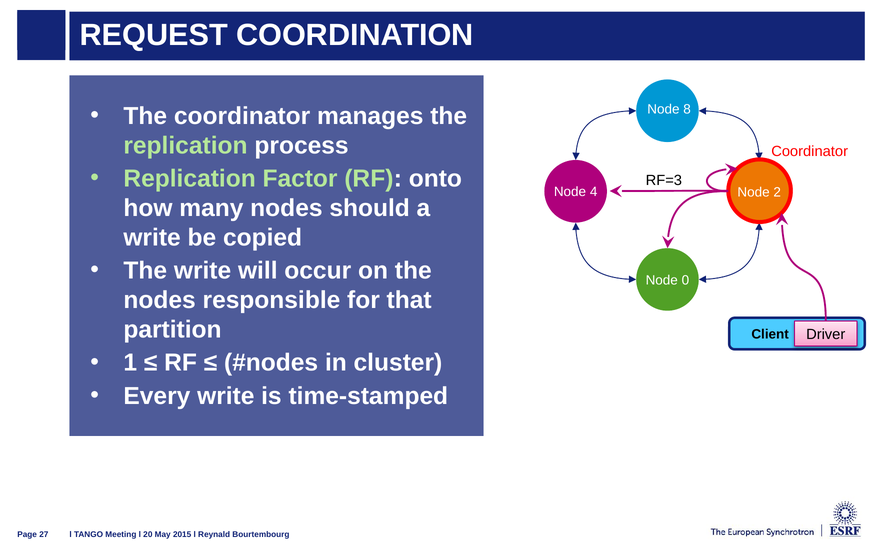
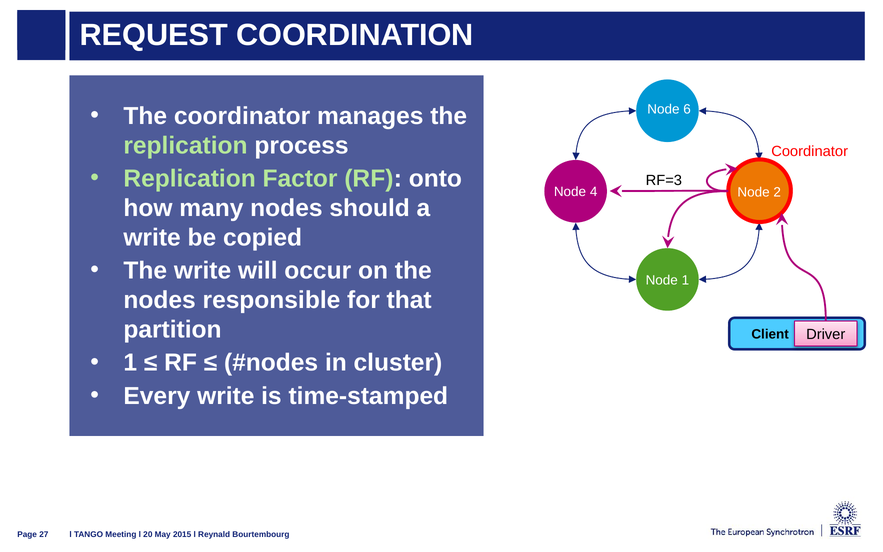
8: 8 -> 6 (687, 109)
Node 0: 0 -> 1 (685, 280)
